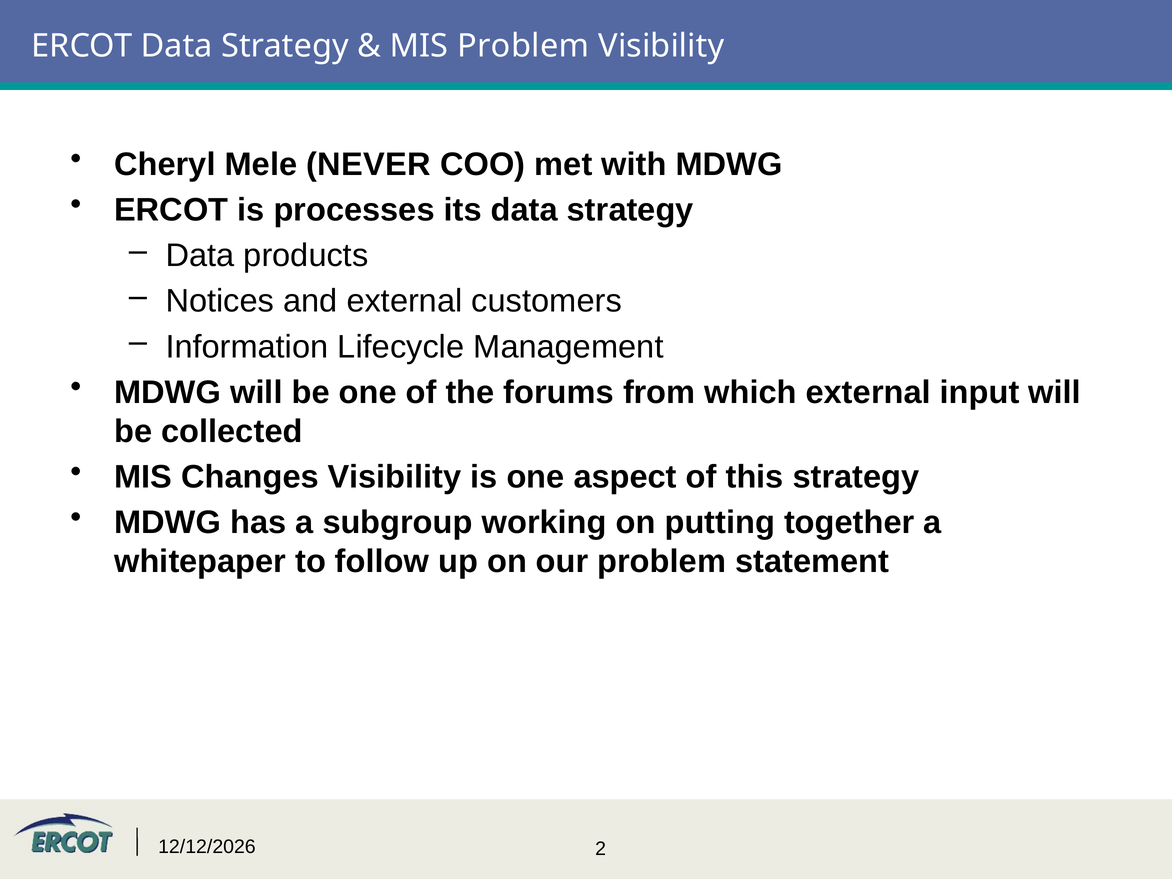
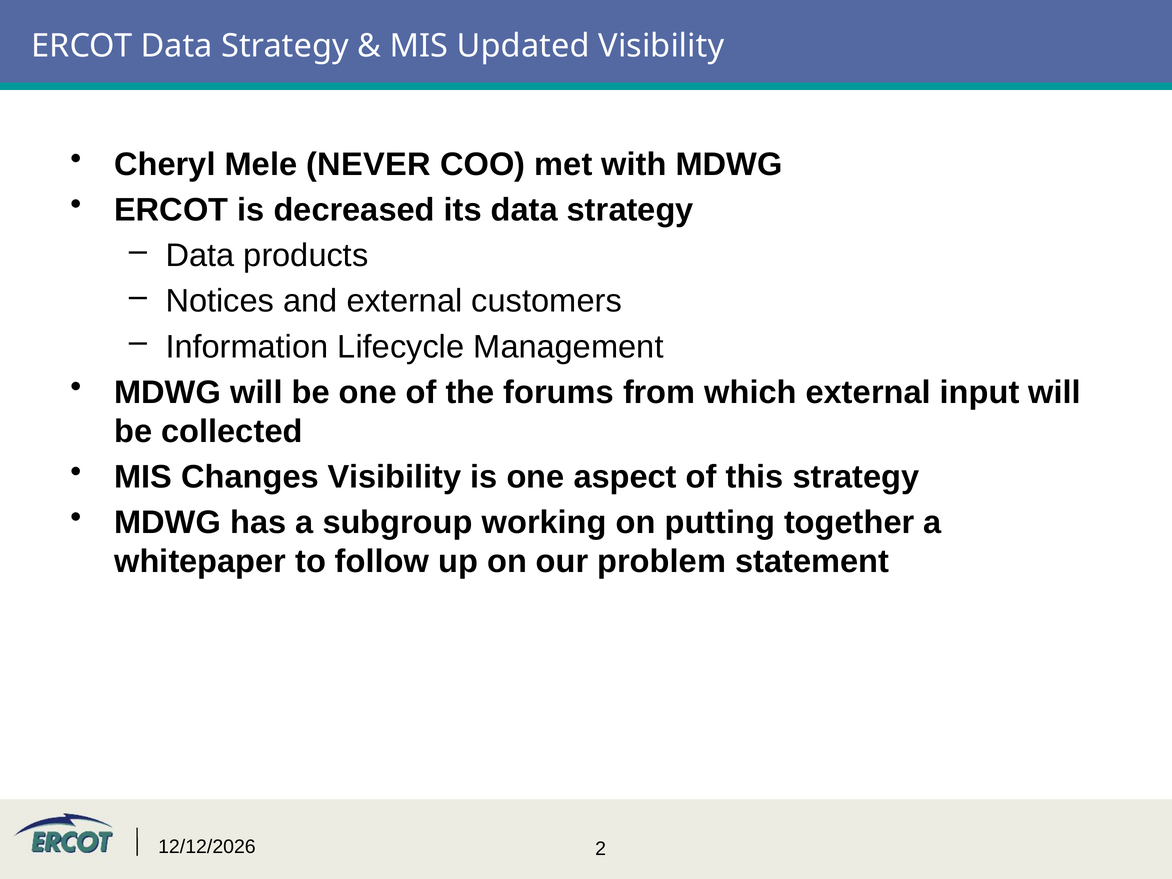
MIS Problem: Problem -> Updated (523, 46)
processes: processes -> decreased (354, 210)
